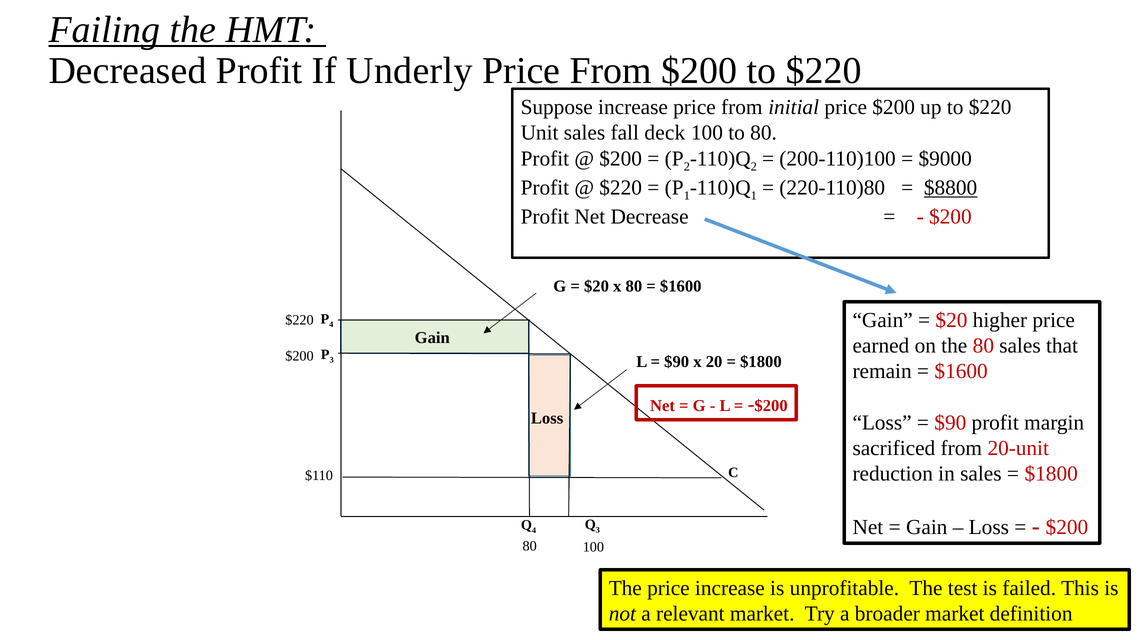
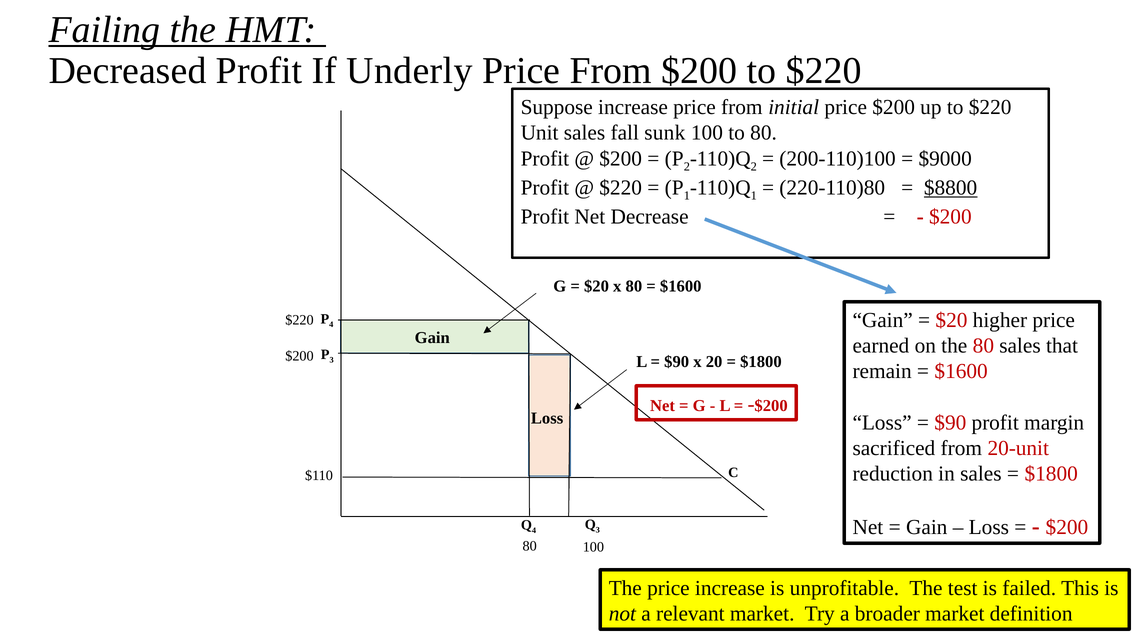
deck: deck -> sunk (665, 133)
